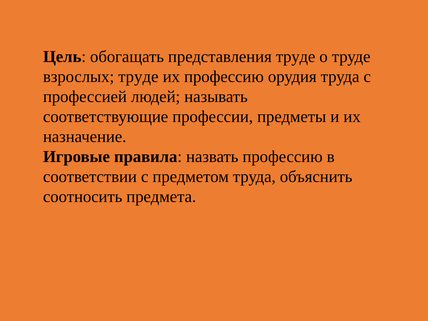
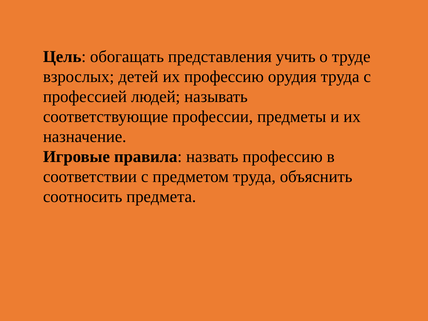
представления труде: труде -> учить (296, 57)
взрослых труде: труде -> детей (138, 77)
